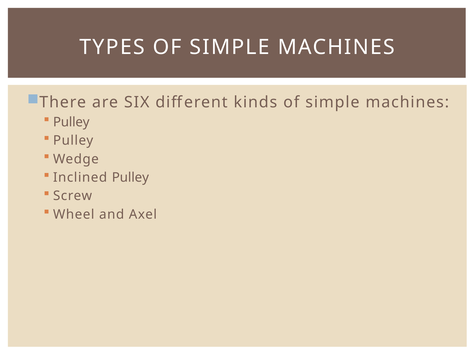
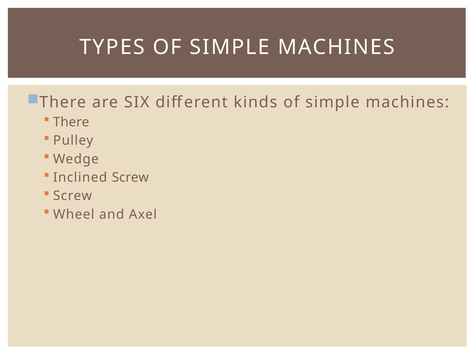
Pulley: Pulley -> There (71, 122)
Inclined Pulley: Pulley -> Screw (130, 178)
